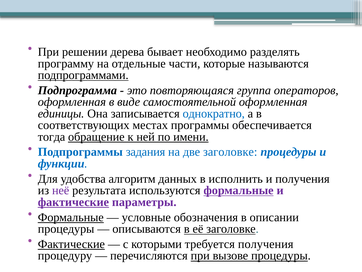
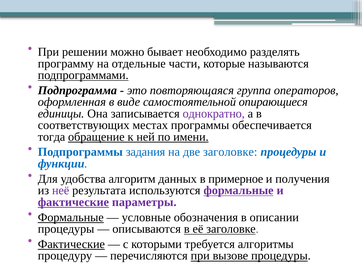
дерева: дерева -> можно (127, 52)
самостоятельной оформленная: оформленная -> опирающиеся (273, 102)
однократно colour: blue -> purple (214, 113)
исполнить: исполнить -> примерное (236, 178)
требуется получения: получения -> алгоритмы (266, 244)
